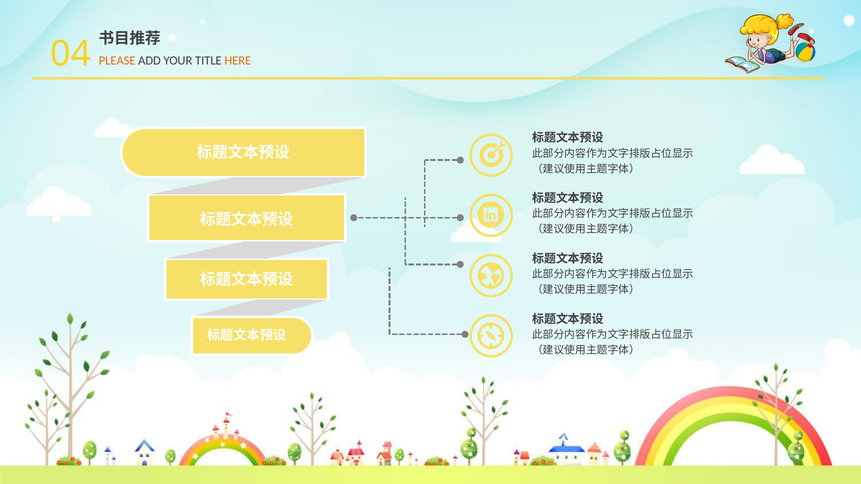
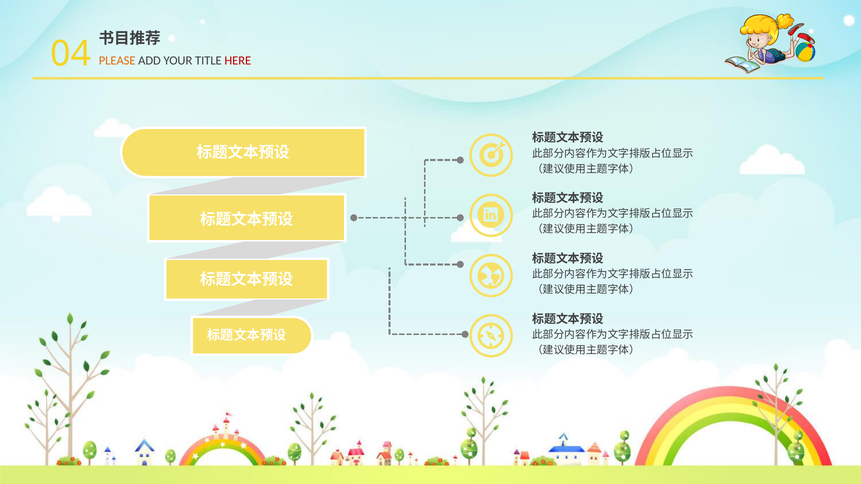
HERE colour: orange -> red (238, 61)
